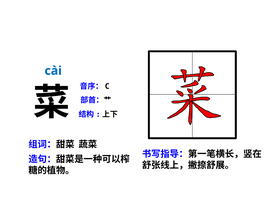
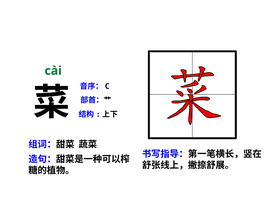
cài colour: blue -> green (53, 71)
